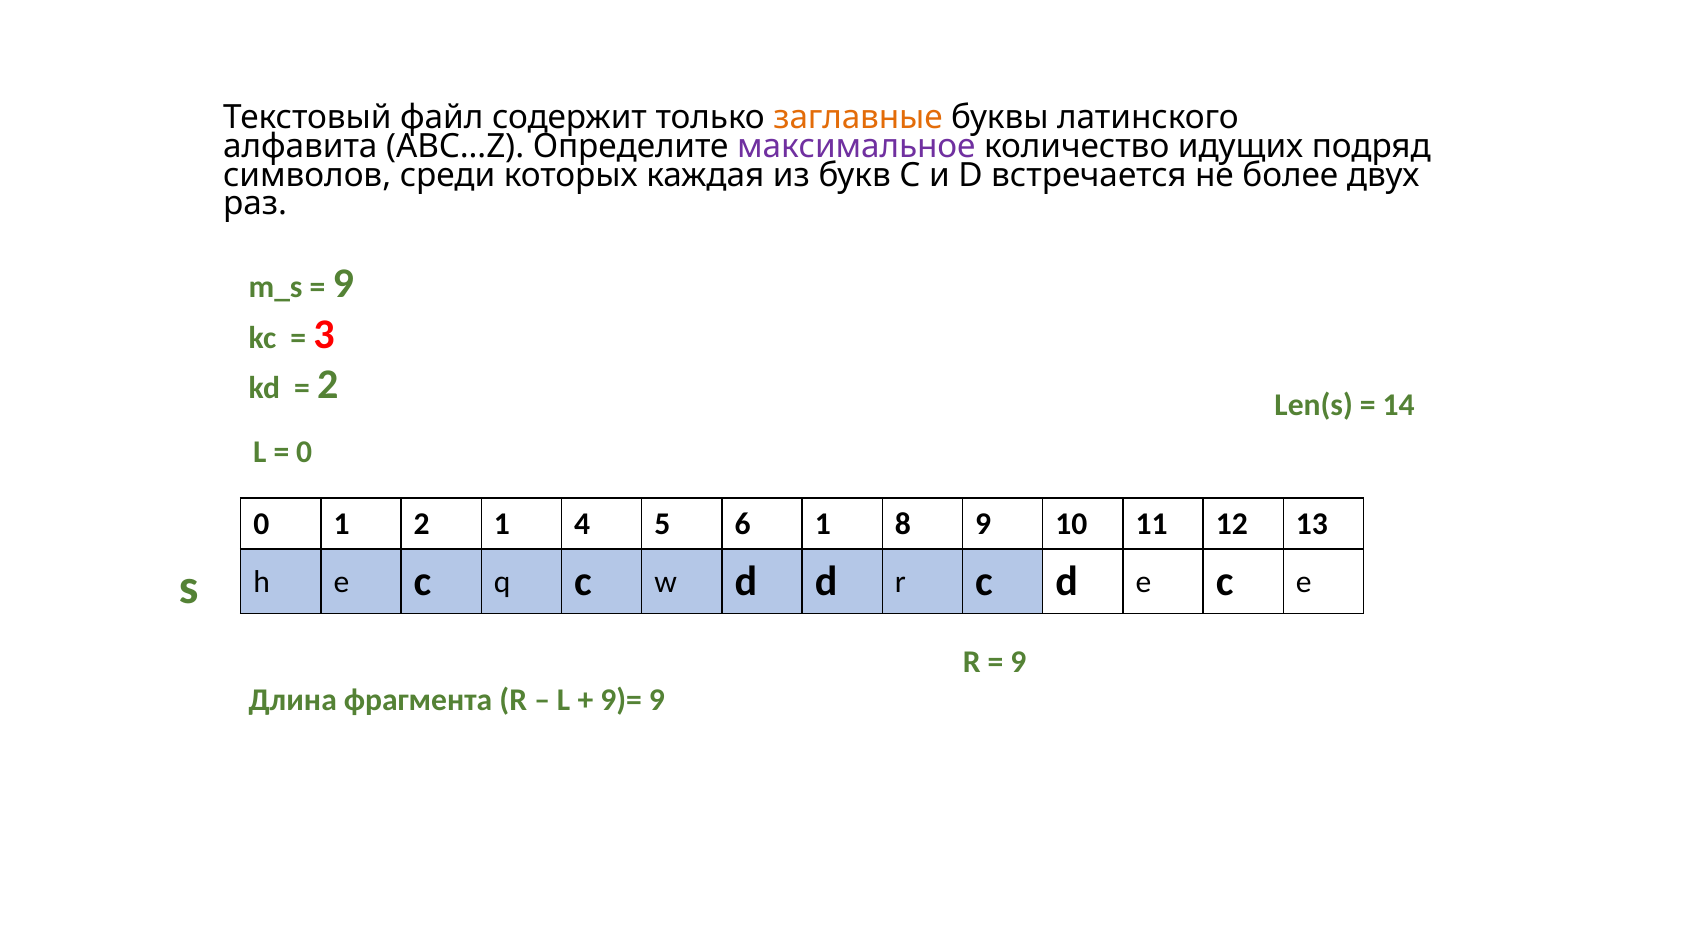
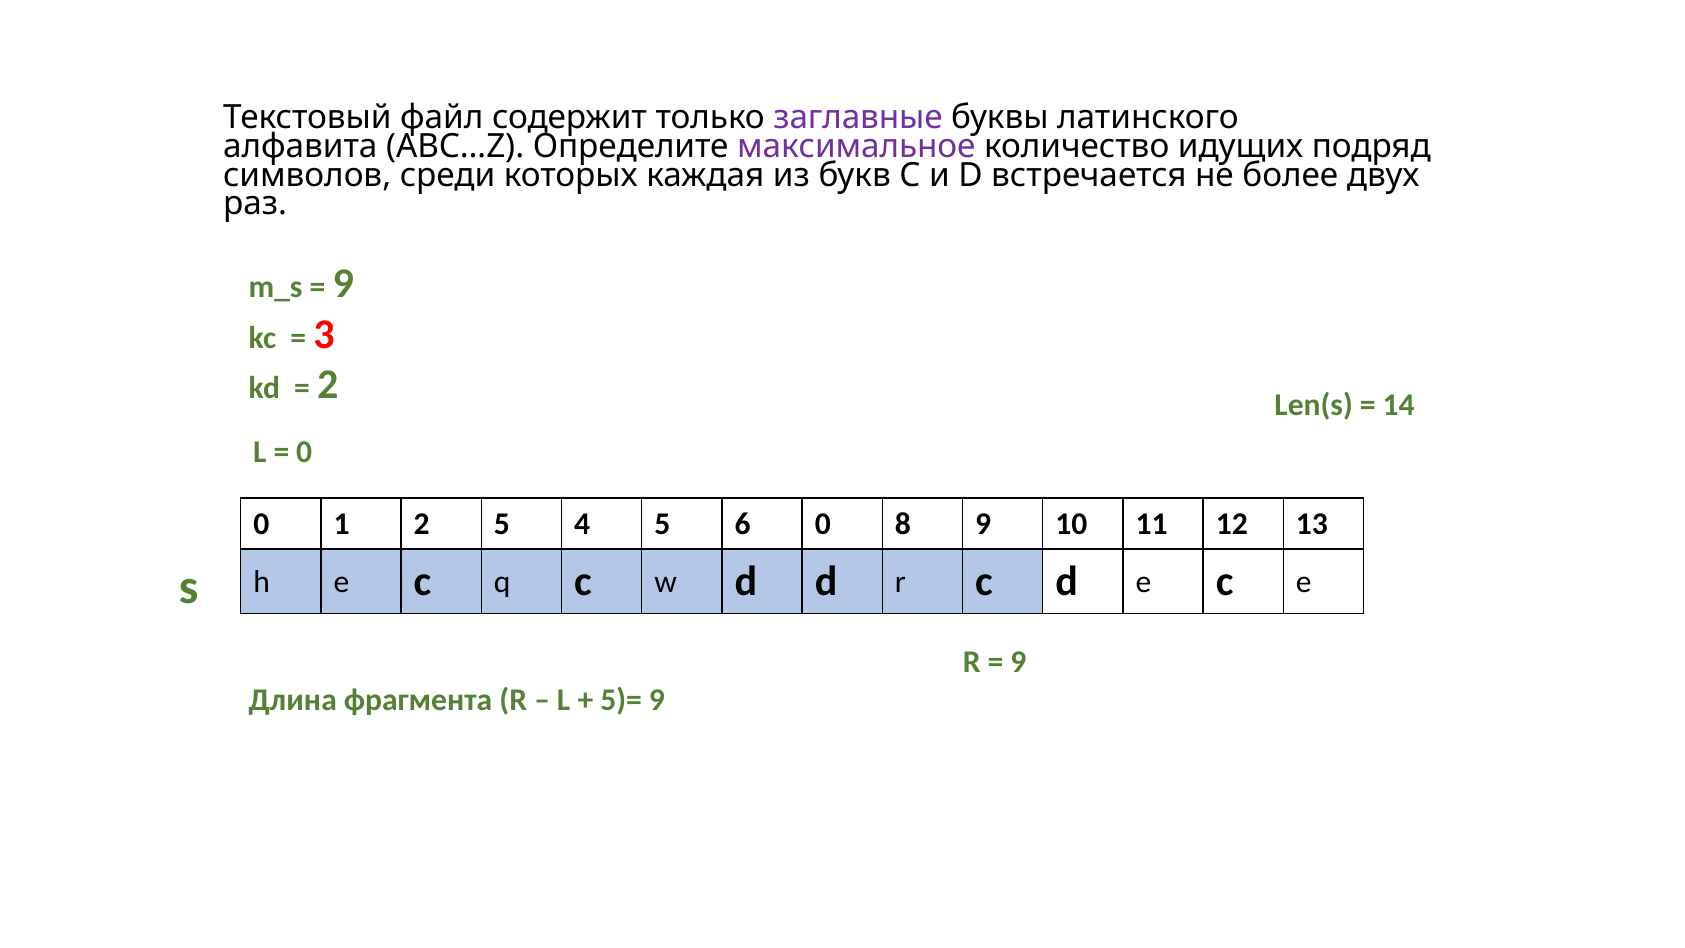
заглавные colour: orange -> purple (858, 118)
2 1: 1 -> 5 (502, 524)
6 1: 1 -> 0 (823, 524)
9)=: 9)= -> 5)= (621, 700)
